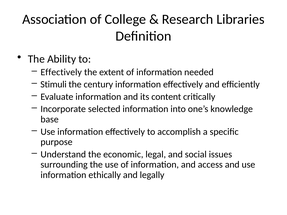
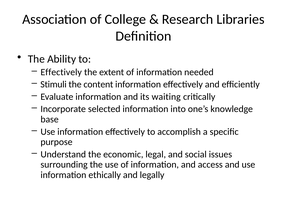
century: century -> content (98, 84)
content: content -> waiting (166, 97)
